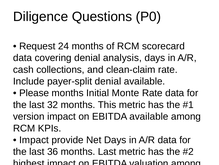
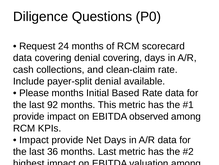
denial analysis: analysis -> covering (122, 58)
Monte: Monte -> Based (125, 93)
32: 32 -> 92 (53, 104)
version: version -> provide (29, 116)
EBITDA available: available -> observed (149, 116)
